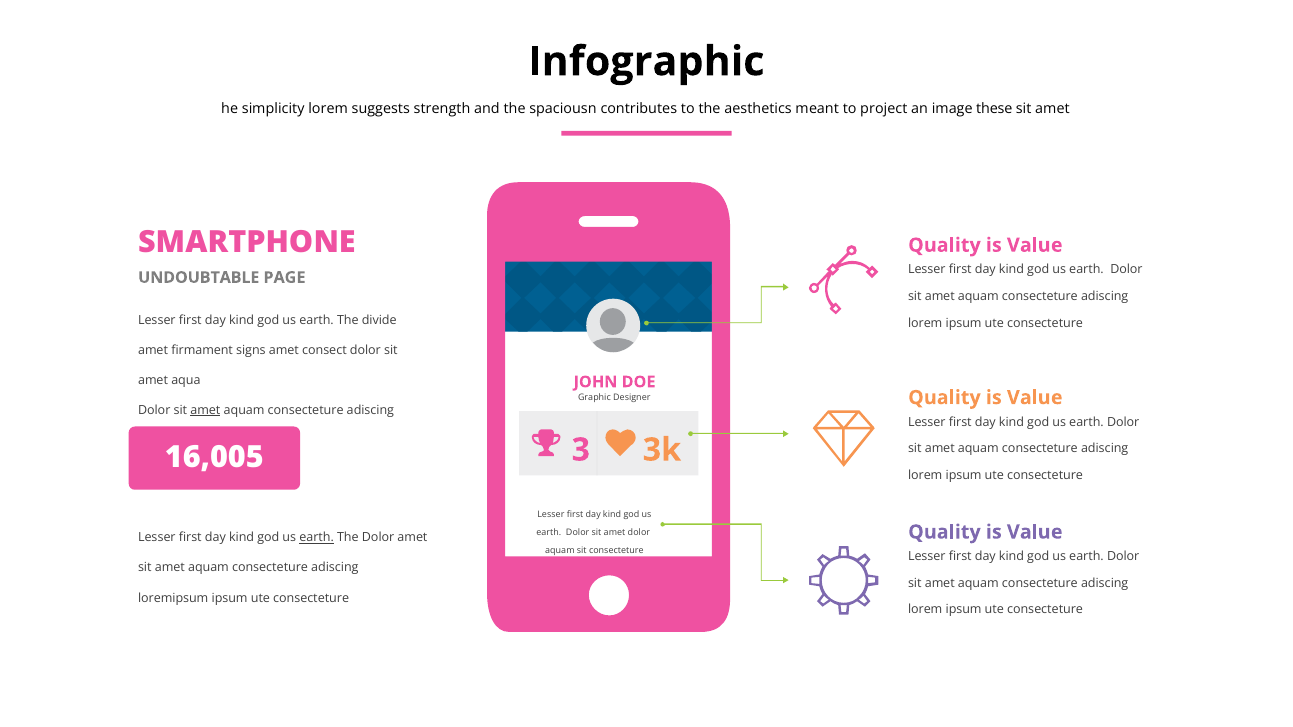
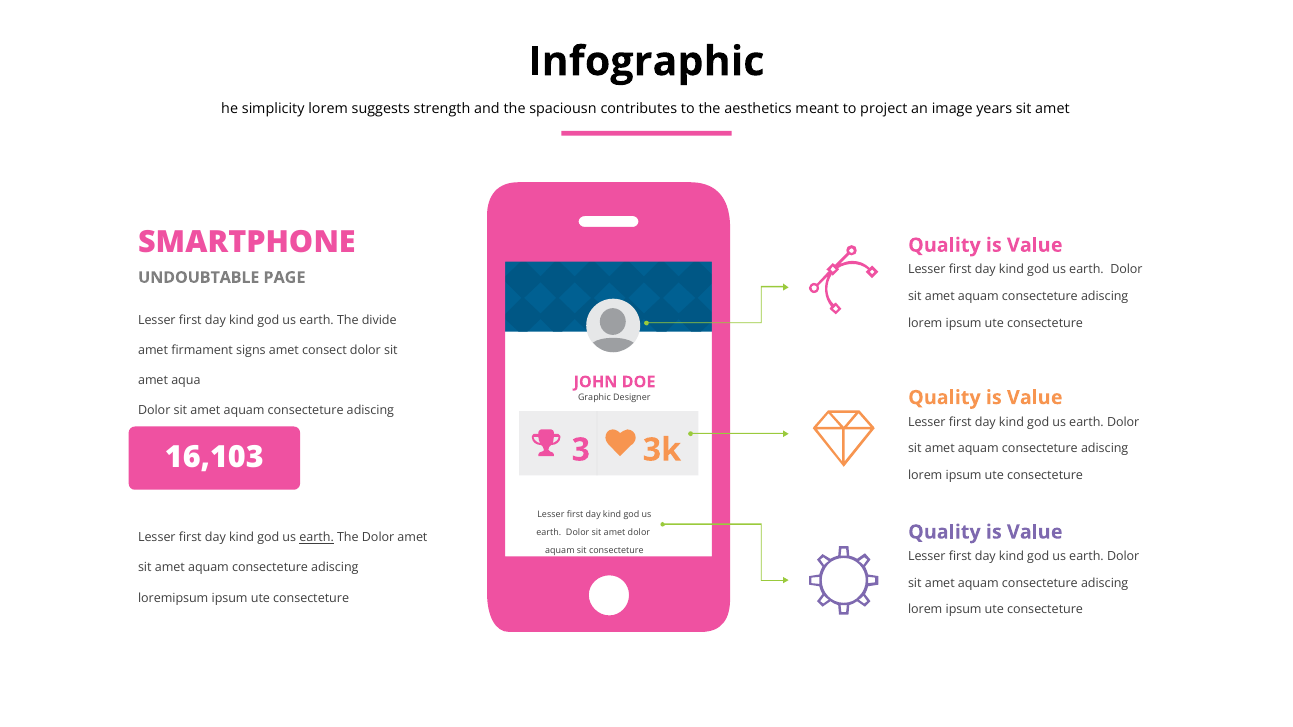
these: these -> years (994, 109)
amet underline: present -> none (205, 410)
16,005: 16,005 -> 16,103 (214, 458)
